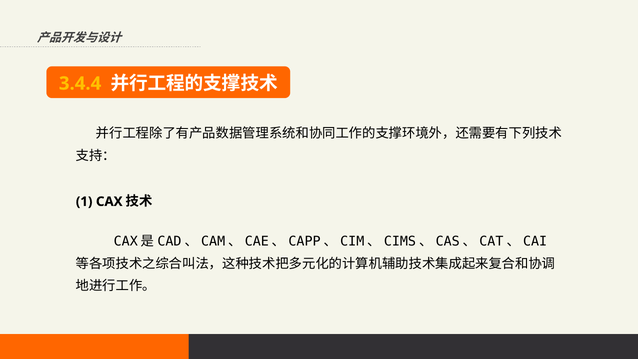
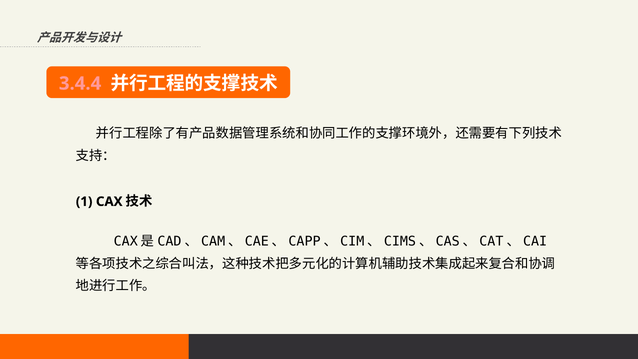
3.4.4 colour: yellow -> pink (80, 83)
